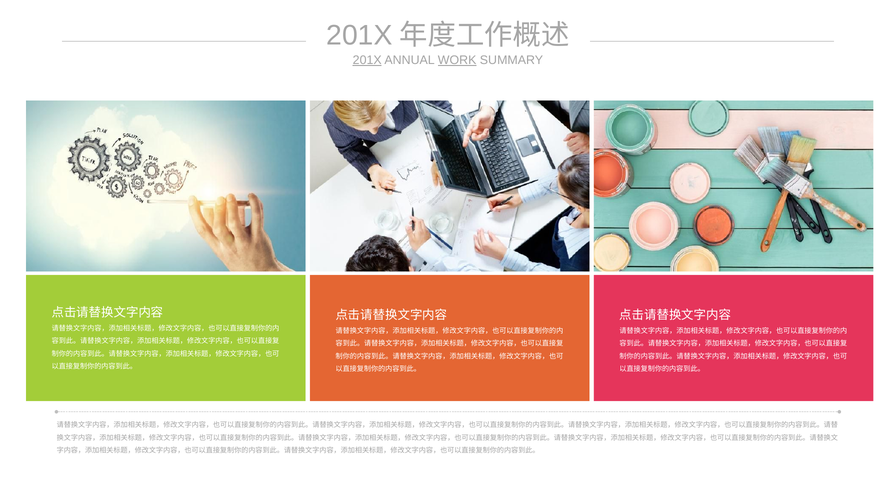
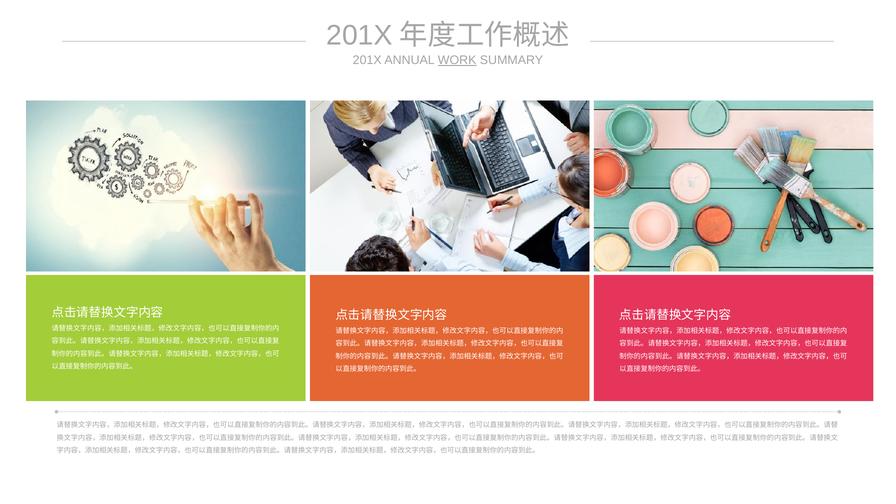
201X underline: present -> none (367, 60)
